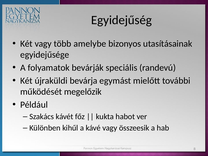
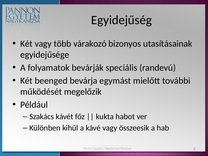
amelybe: amelybe -> várakozó (90, 44)
újraküldi: újraküldi -> beenged (51, 81)
